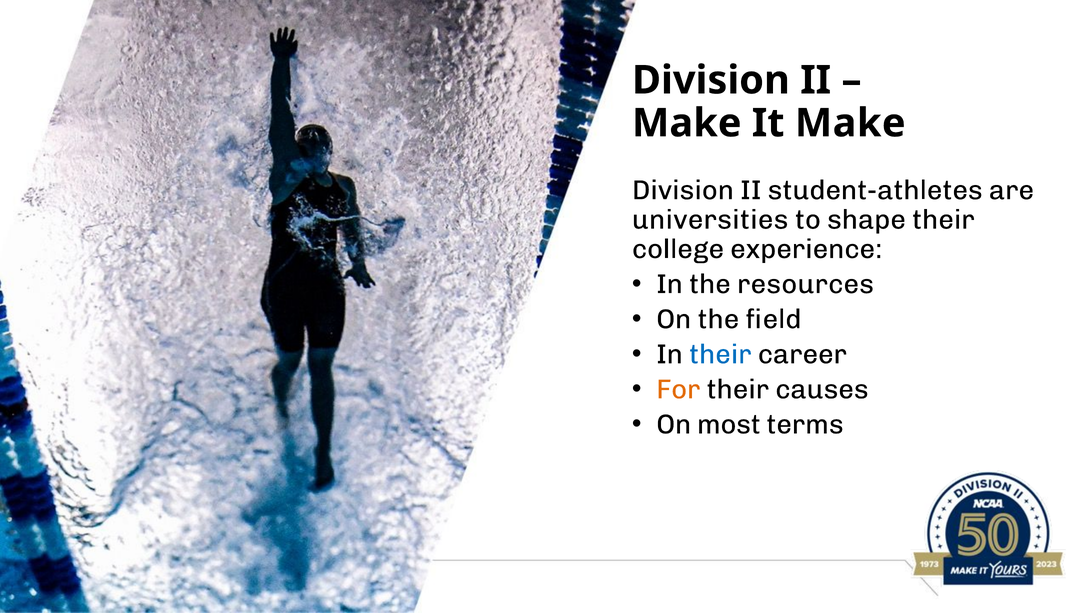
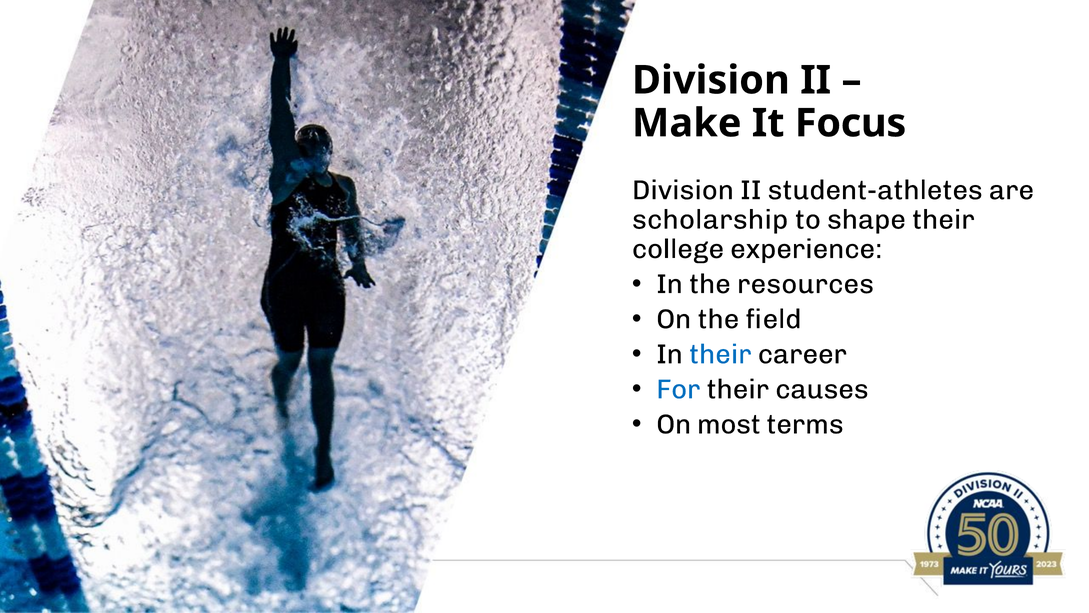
It Make: Make -> Focus (851, 123)
universities: universities -> scholarship (710, 219)
For colour: orange -> blue (678, 389)
